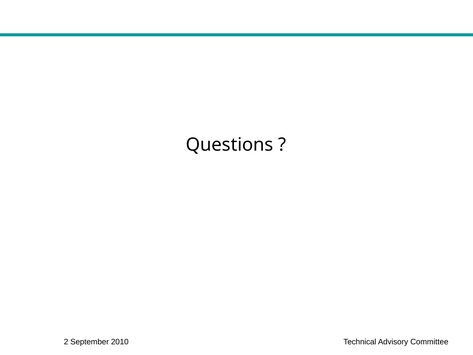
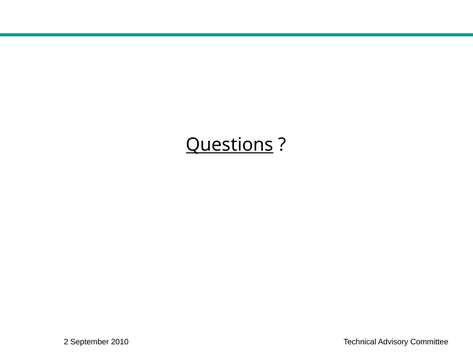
Questions underline: none -> present (230, 145)
